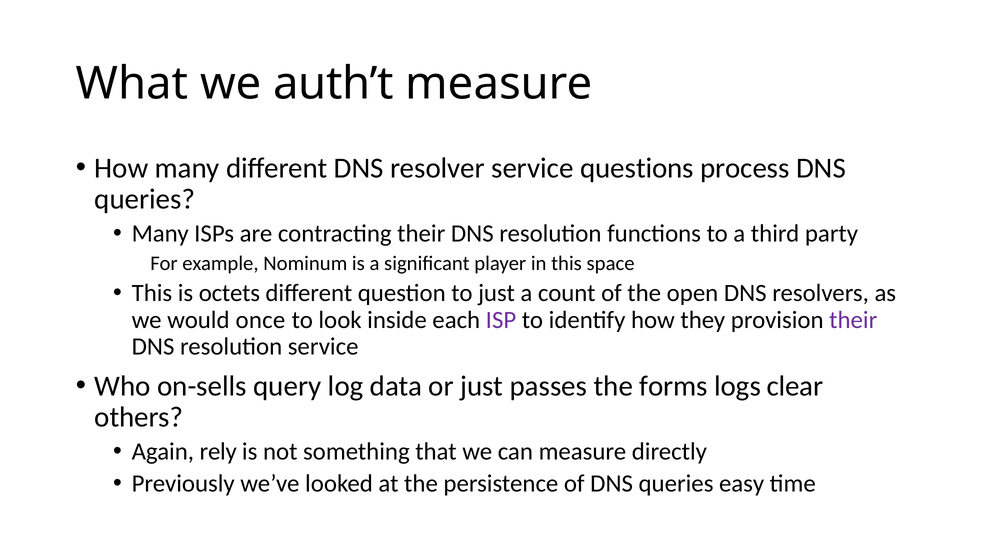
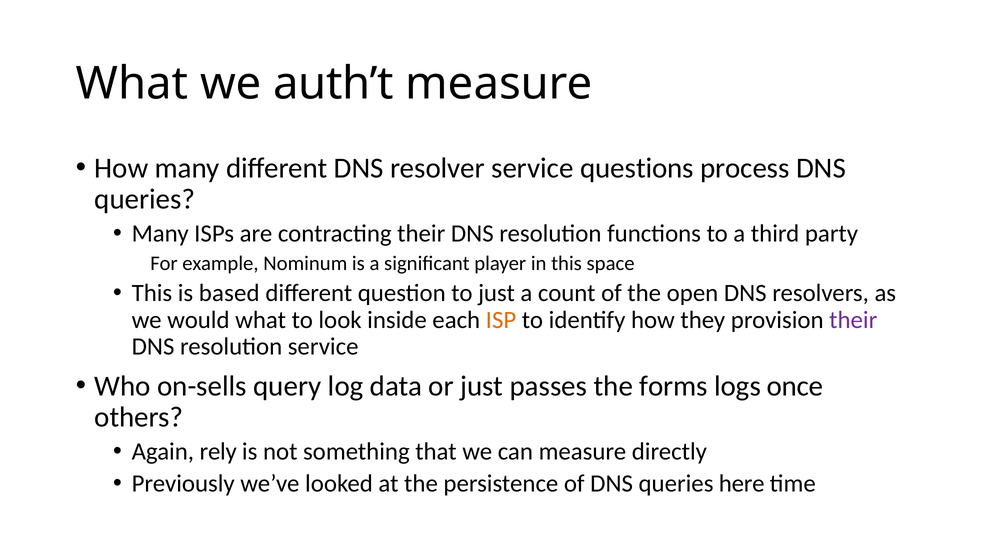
octets: octets -> based (229, 293)
would once: once -> what (261, 320)
ISP colour: purple -> orange (501, 320)
clear: clear -> once (795, 386)
easy: easy -> here (742, 484)
